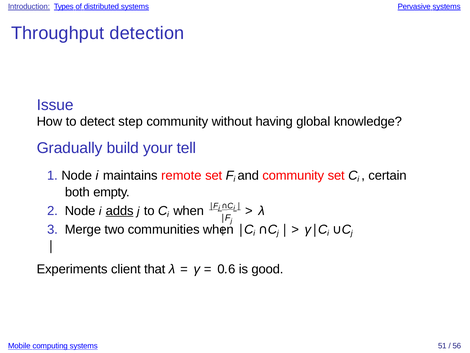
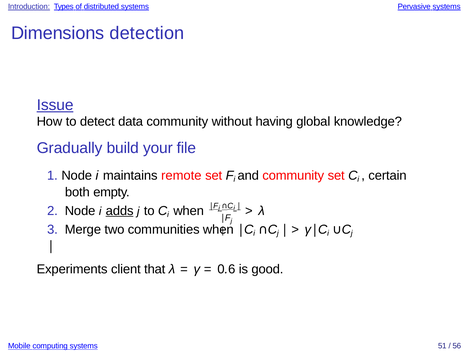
Throughput: Throughput -> Dimensions (58, 33)
Issue underline: none -> present (55, 105)
step: step -> data (131, 122)
tell: tell -> file (186, 148)
